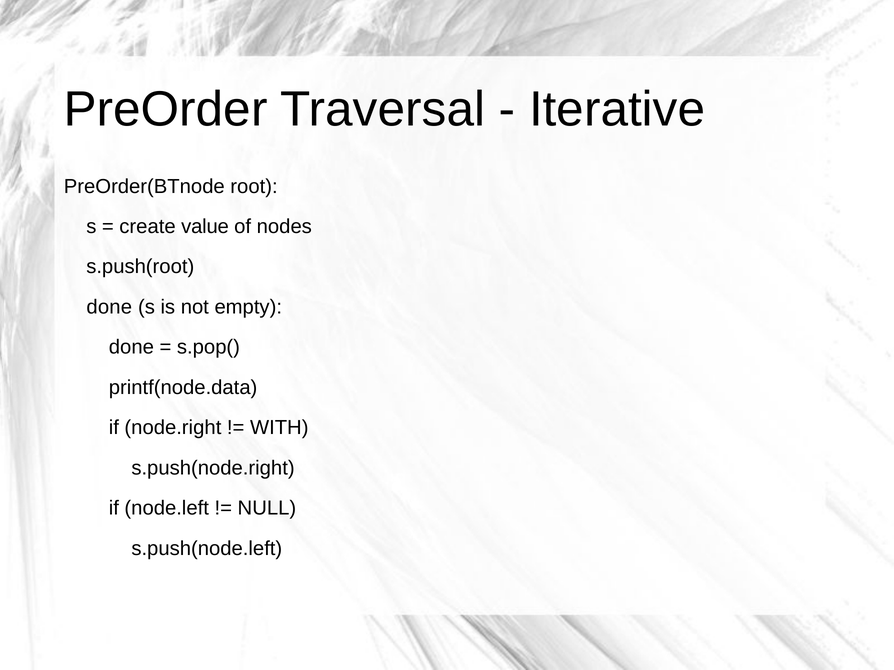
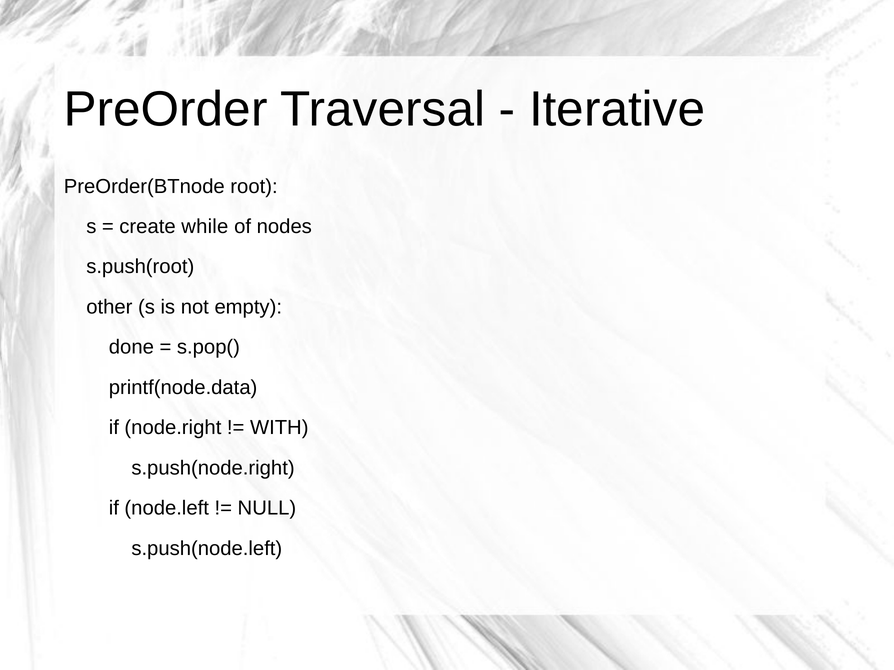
value: value -> while (205, 227)
done: done -> other (109, 307)
